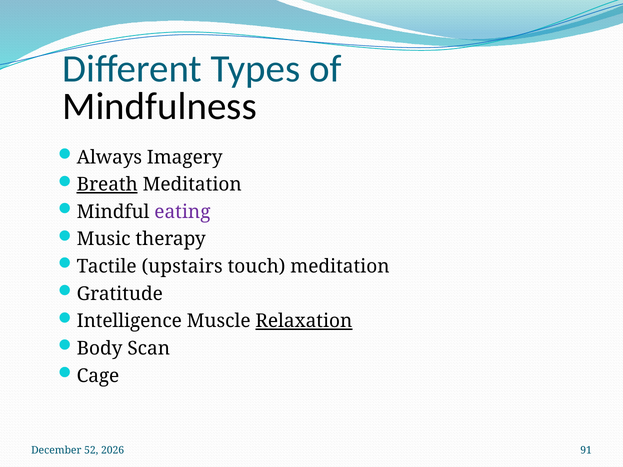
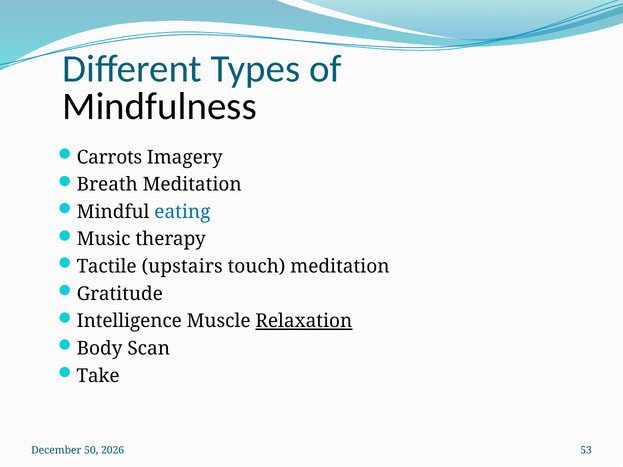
Always: Always -> Carrots (109, 157)
Breath underline: present -> none (107, 185)
eating colour: purple -> blue (182, 212)
Cage: Cage -> Take (98, 376)
52: 52 -> 50 (91, 451)
91: 91 -> 53 (586, 451)
